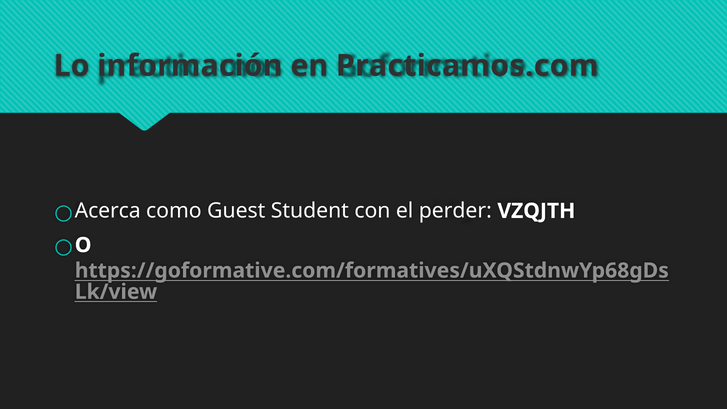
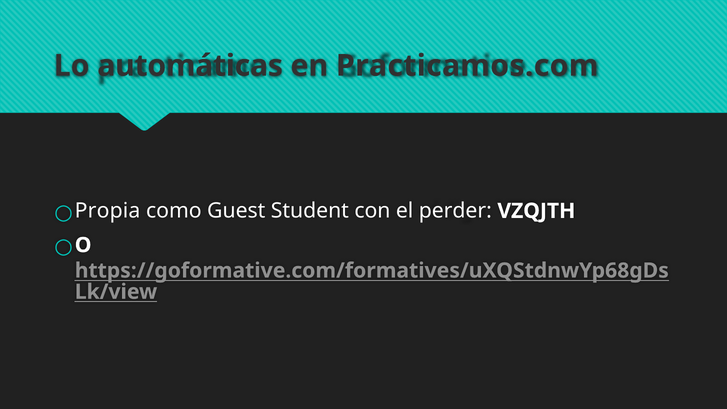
información: información -> automáticas (190, 66)
Acerca: Acerca -> Propia (108, 211)
